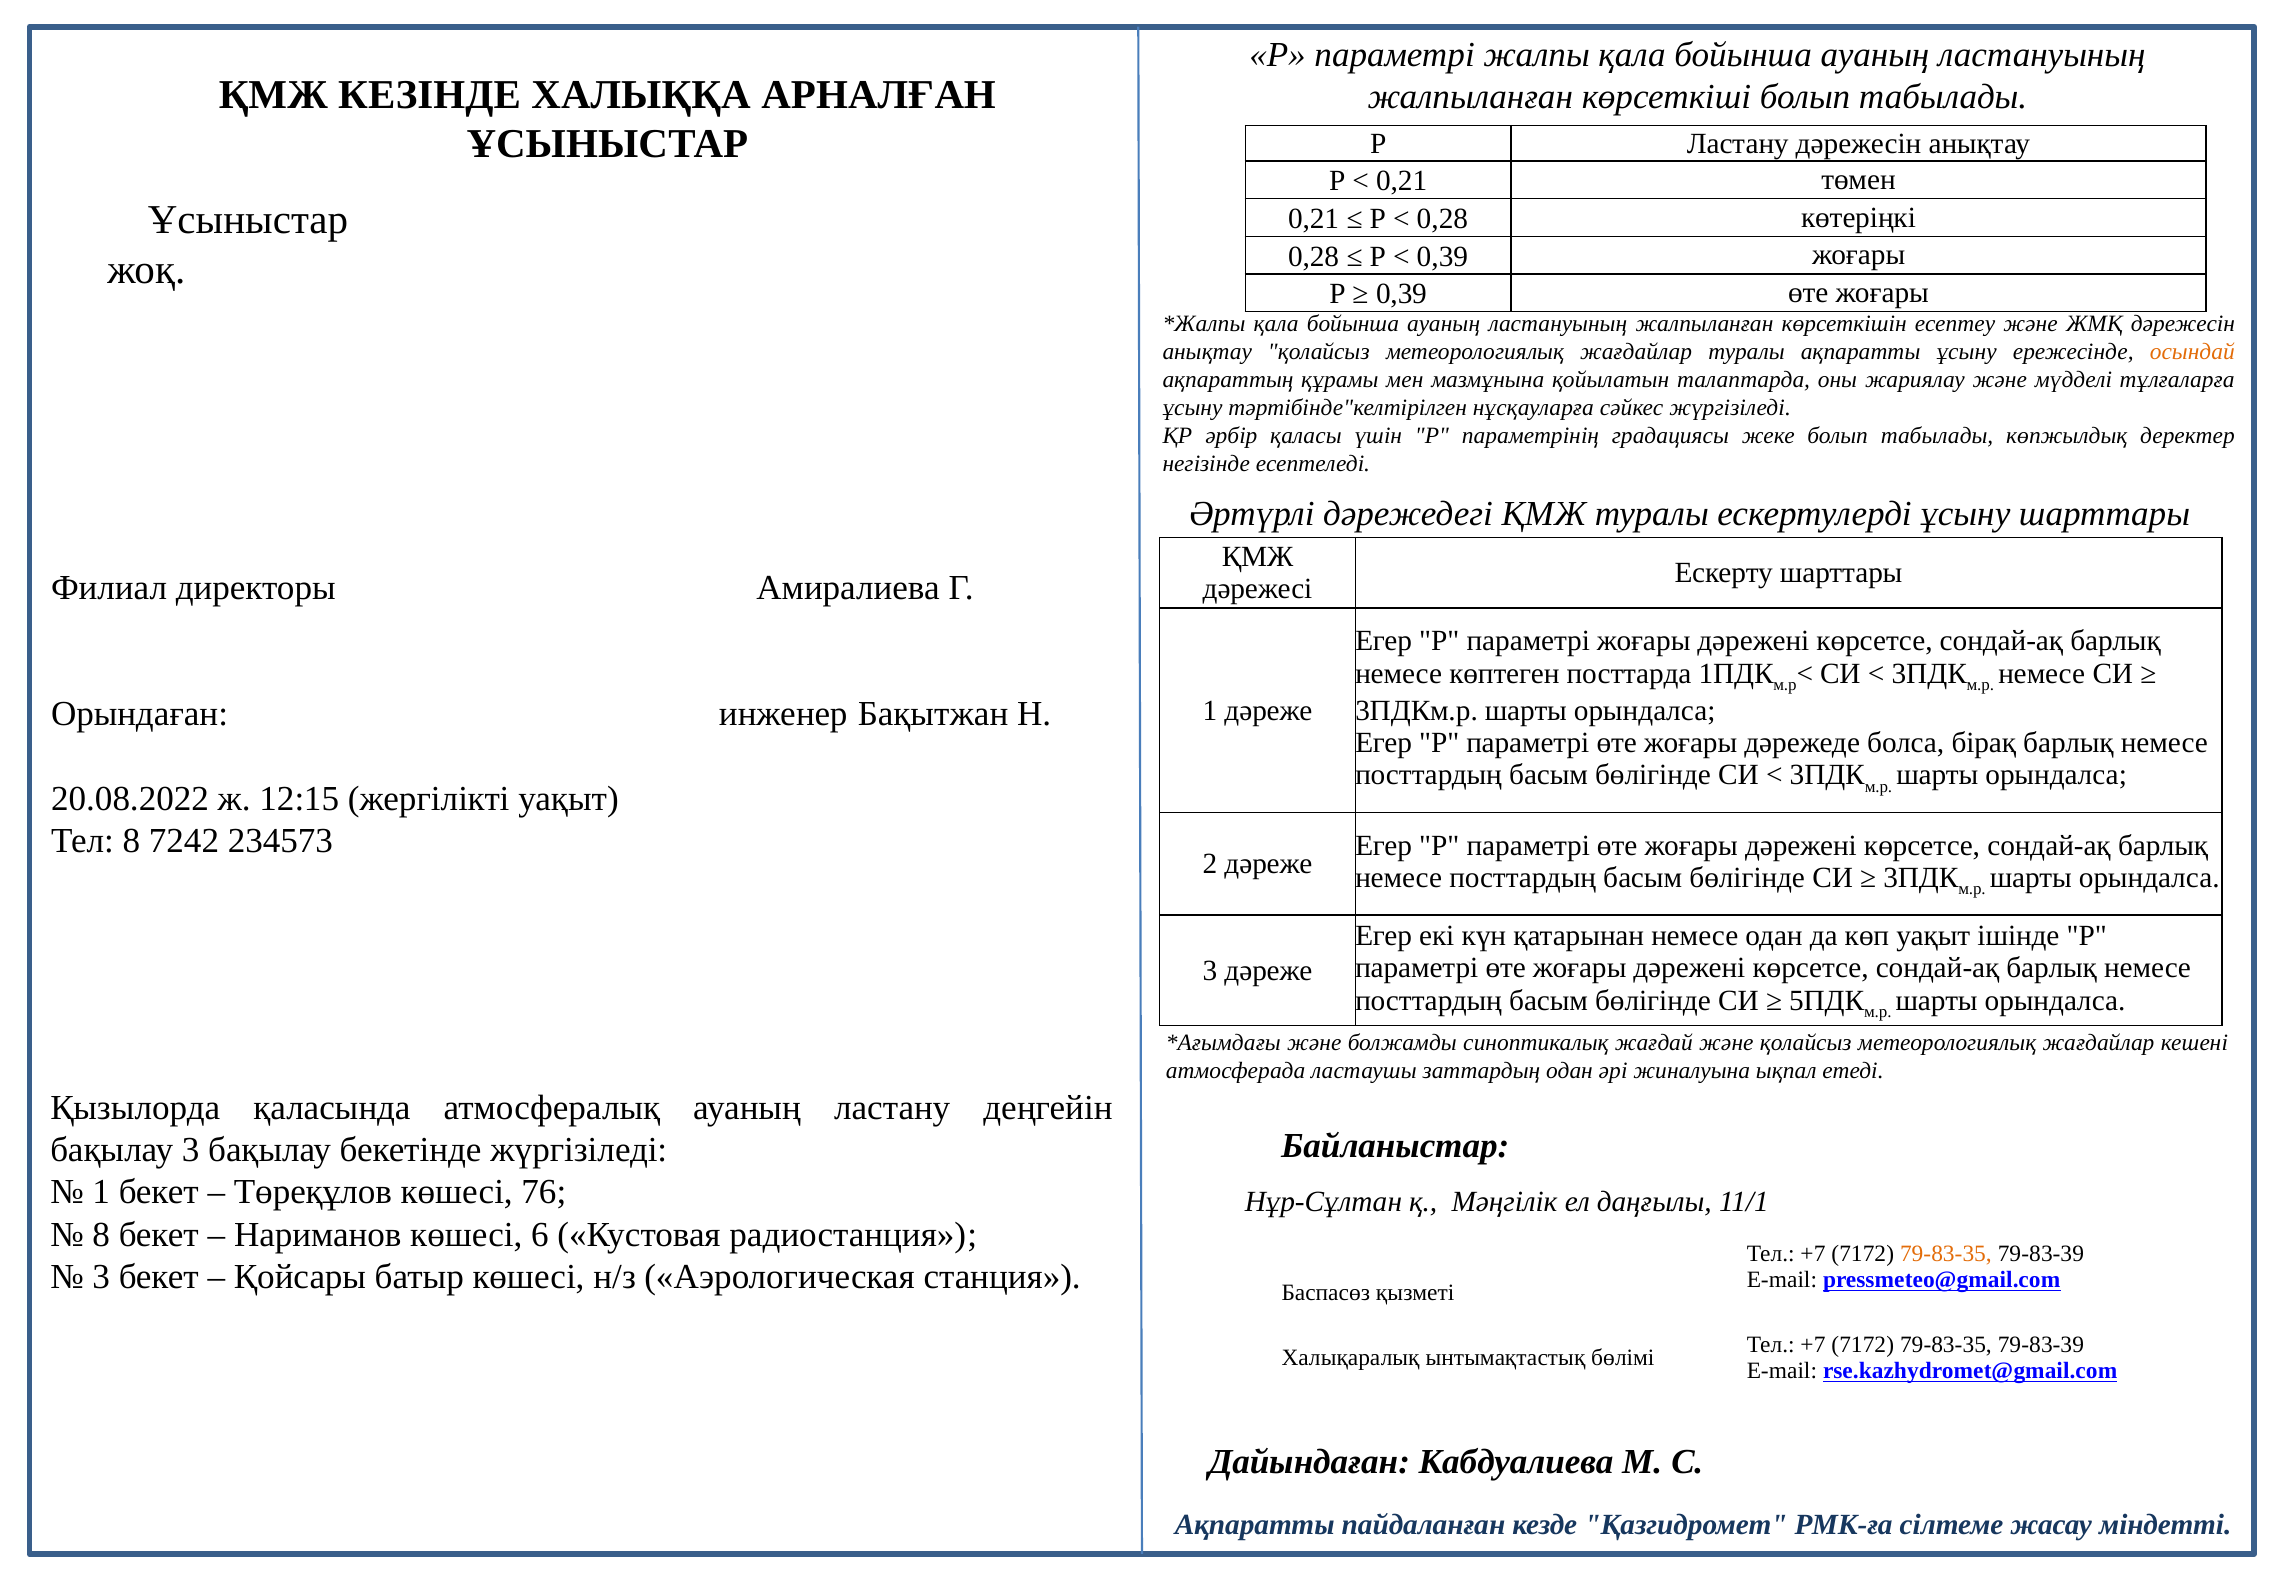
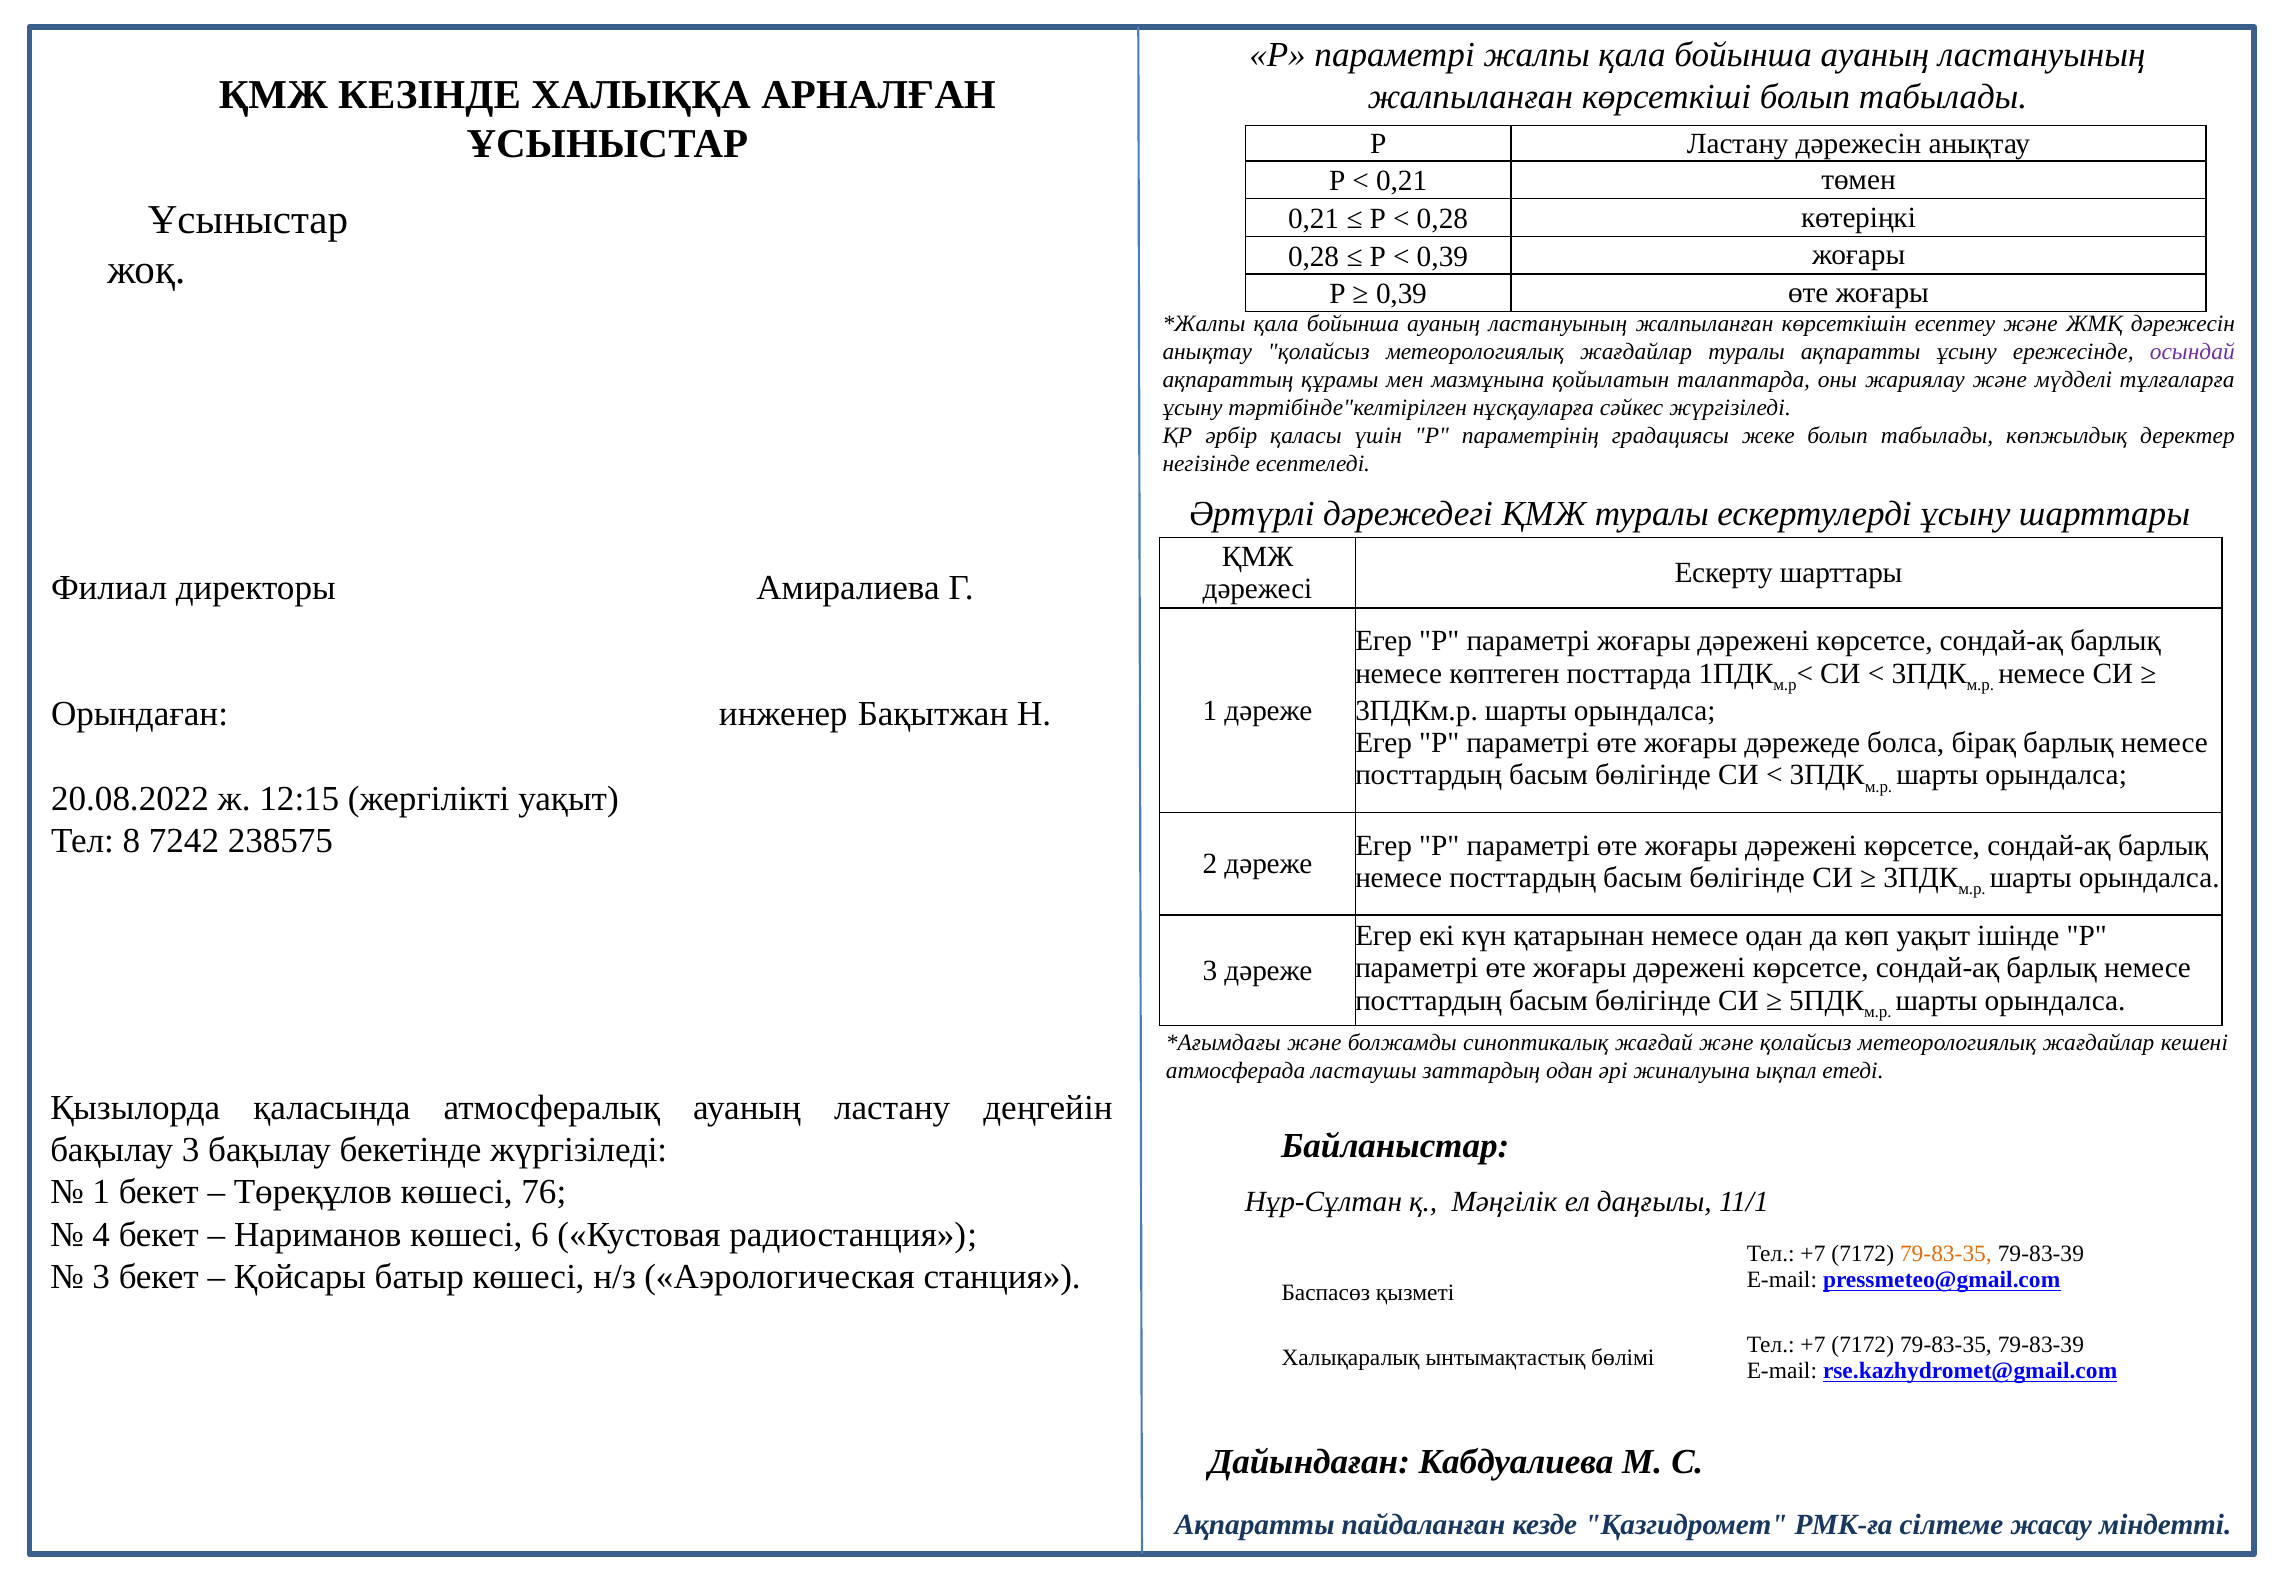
осындай colour: orange -> purple (2192, 352)
234573: 234573 -> 238575 (280, 841)
8: 8 -> 4 (101, 1235)
